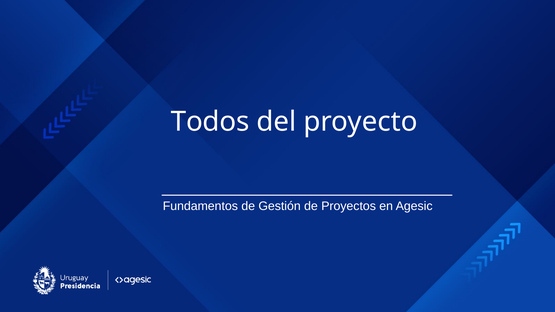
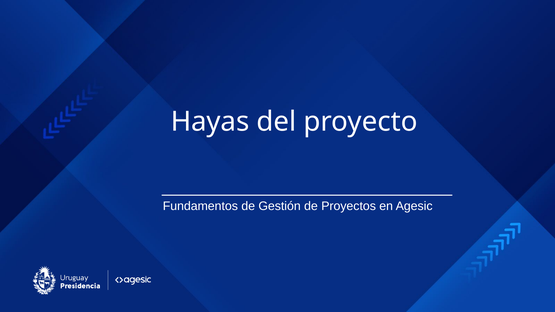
Todos: Todos -> Hayas (210, 122)
